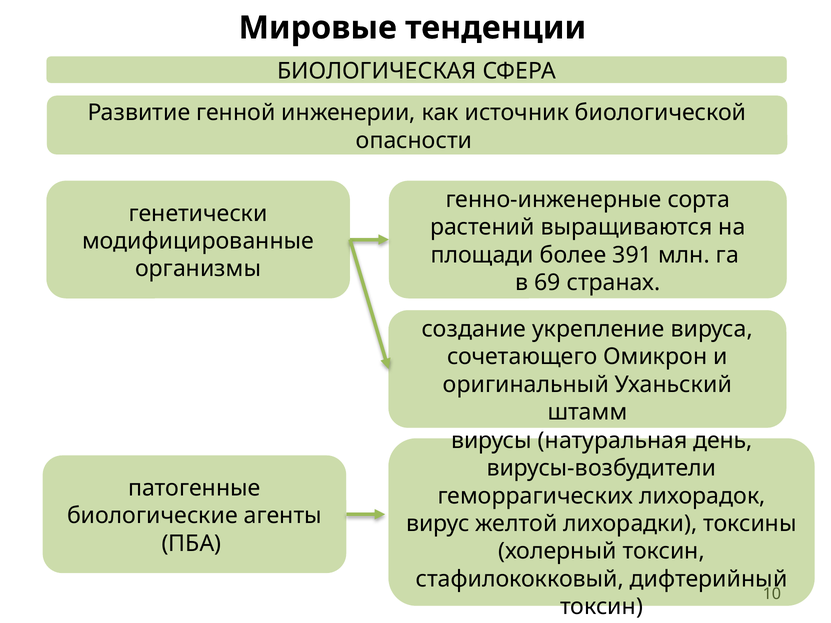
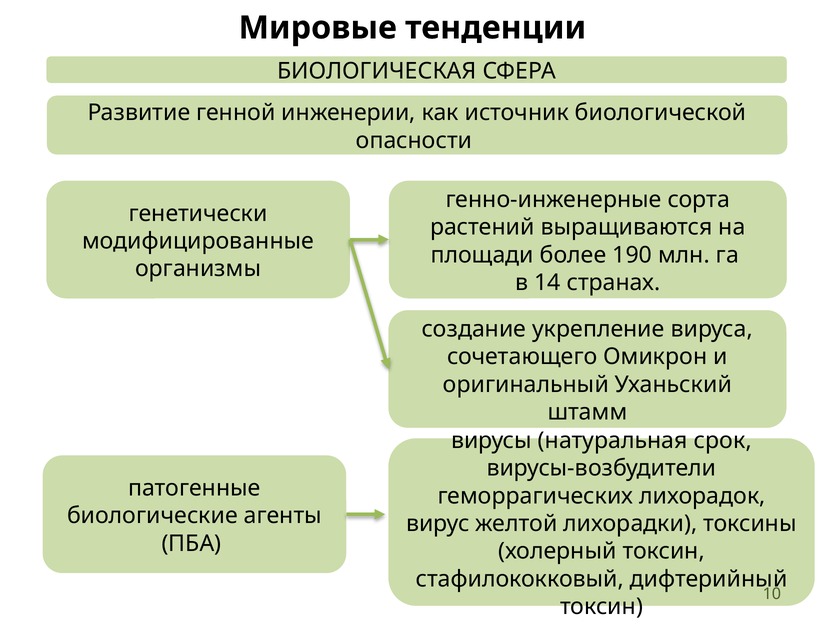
391: 391 -> 190 (632, 255)
69: 69 -> 14 (547, 283)
день: день -> срок (723, 441)
